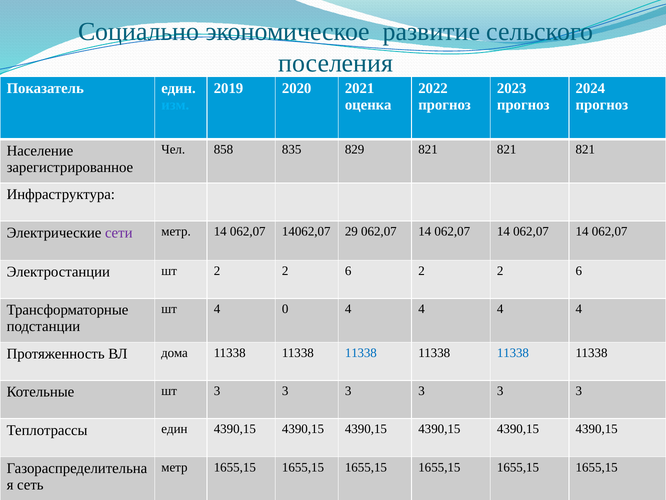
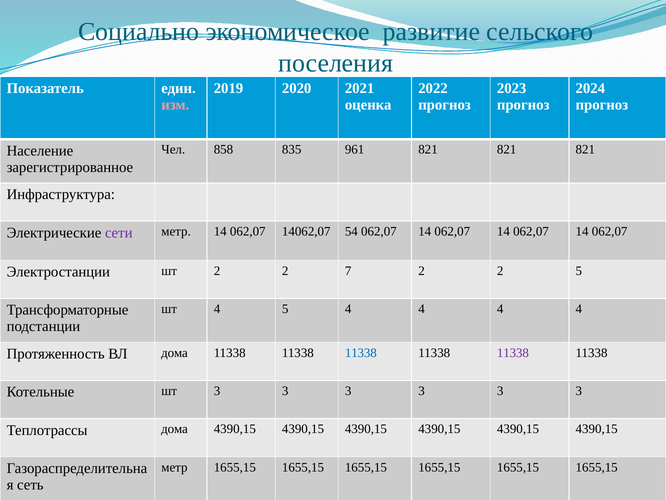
изм colour: light blue -> pink (175, 105)
829: 829 -> 961 (355, 150)
29: 29 -> 54 (351, 231)
шт 2 2 6: 6 -> 7 (348, 271)
6: 6 -> 5 (579, 271)
4 0: 0 -> 5 (285, 309)
11338 colour: blue -> purple (513, 353)
Теплотрассы един: един -> дома (175, 429)
